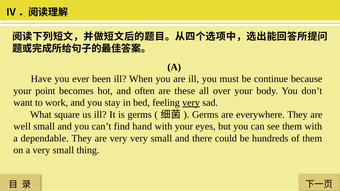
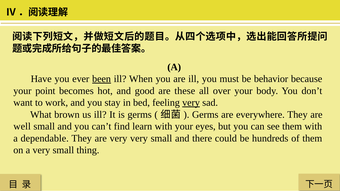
been underline: none -> present (102, 79)
continue: continue -> behavior (271, 79)
often: often -> good (145, 91)
square: square -> brown (67, 115)
hand: hand -> learn (142, 127)
